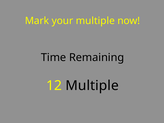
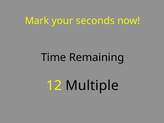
your multiple: multiple -> seconds (95, 21)
